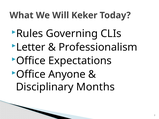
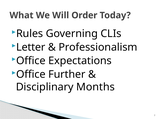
Keker: Keker -> Order (84, 15)
Anyone: Anyone -> Further (67, 74)
